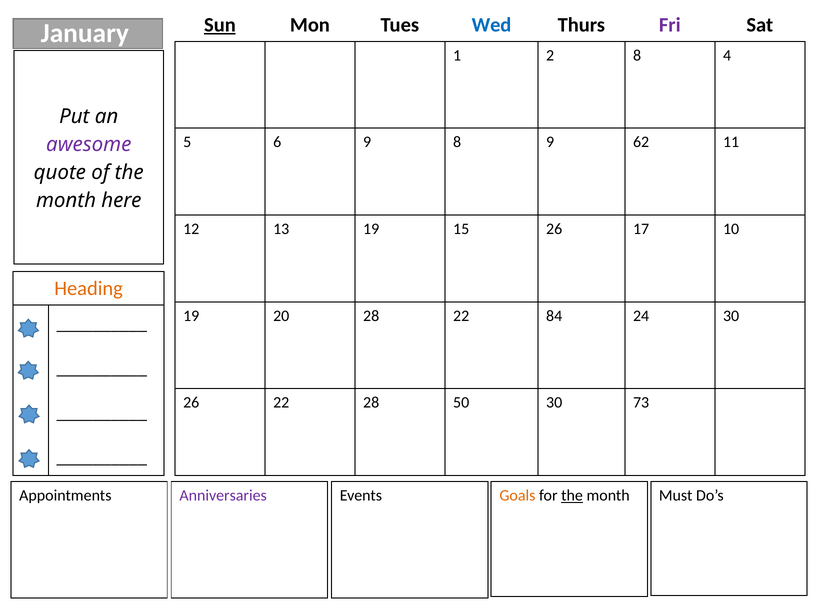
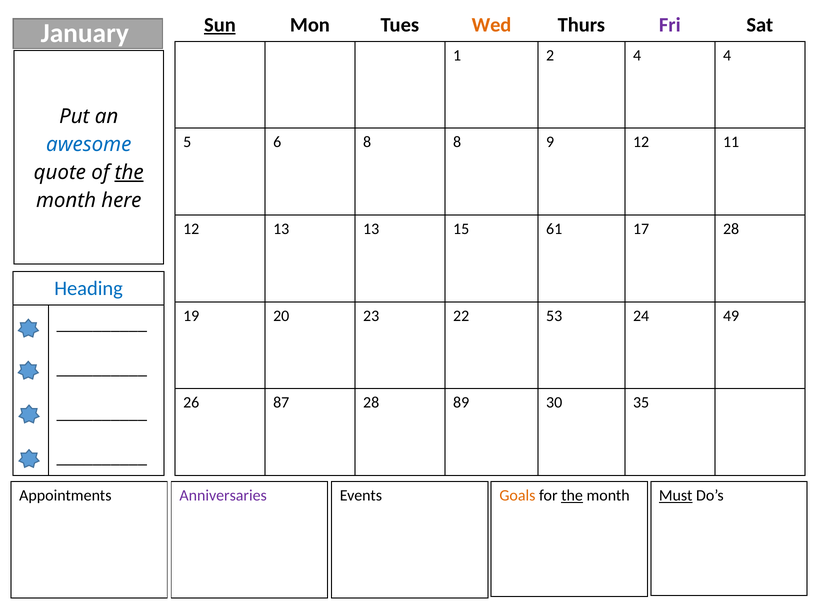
Wed colour: blue -> orange (491, 25)
2 8: 8 -> 4 (637, 55)
6 9: 9 -> 8 (367, 142)
9 62: 62 -> 12 (641, 142)
awesome colour: purple -> blue (89, 144)
the underline: none -> present (129, 172)
13 19: 19 -> 13 (371, 229)
15 26: 26 -> 61 (554, 229)
17 10: 10 -> 28 (731, 229)
Heading colour: orange -> blue (89, 288)
20 28: 28 -> 23 (371, 316)
84: 84 -> 53 (554, 316)
24 30: 30 -> 49 (731, 316)
26 22: 22 -> 87 (281, 403)
50: 50 -> 89 (461, 403)
73: 73 -> 35 (641, 403)
Must underline: none -> present (676, 495)
